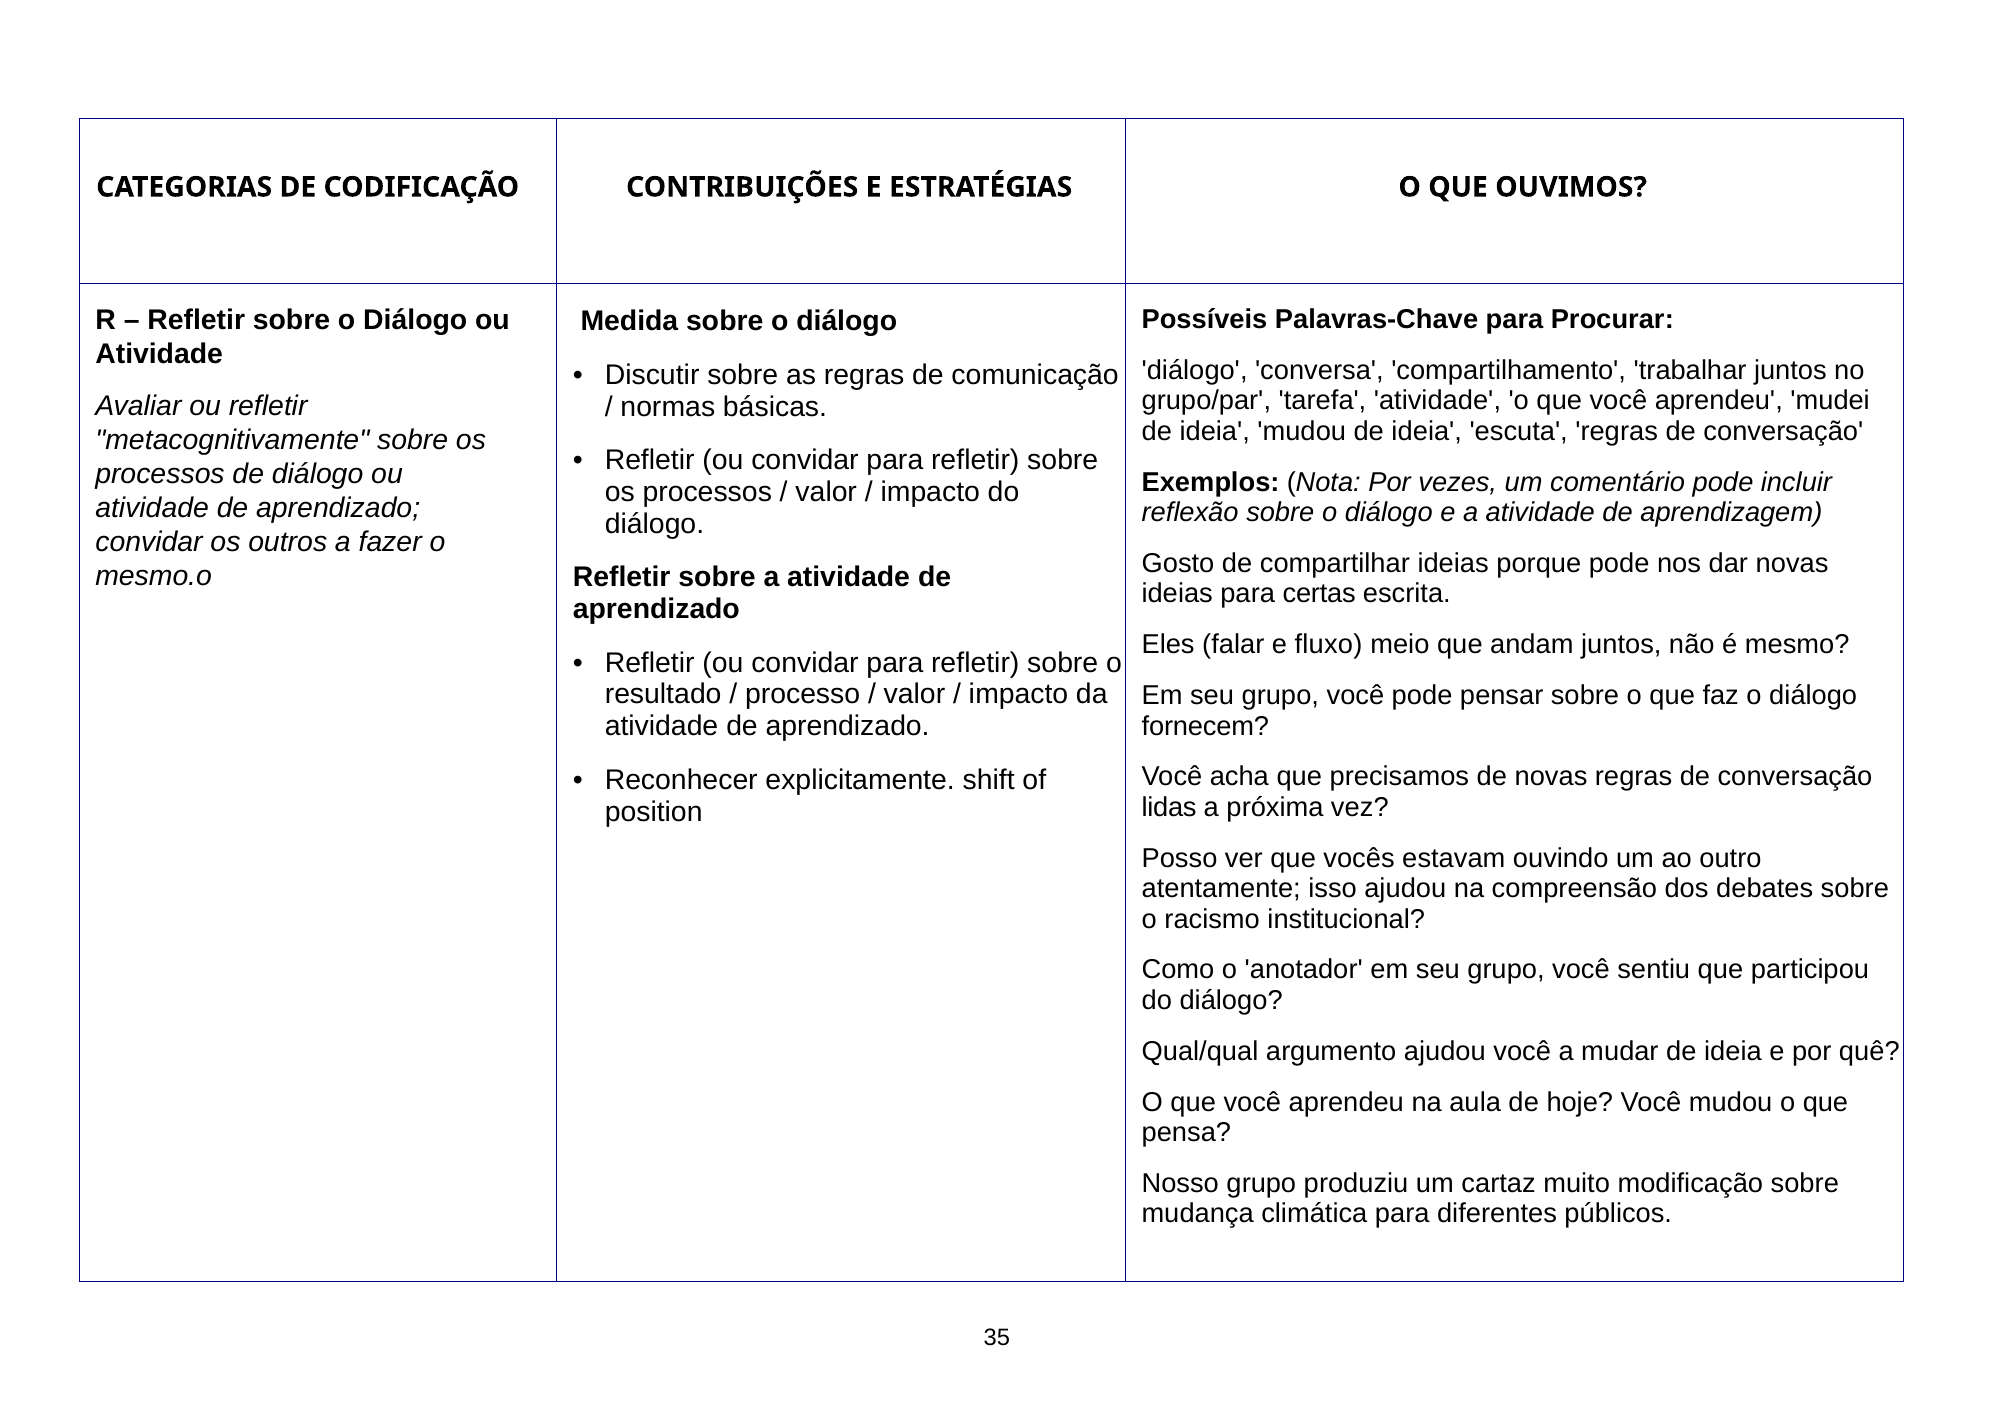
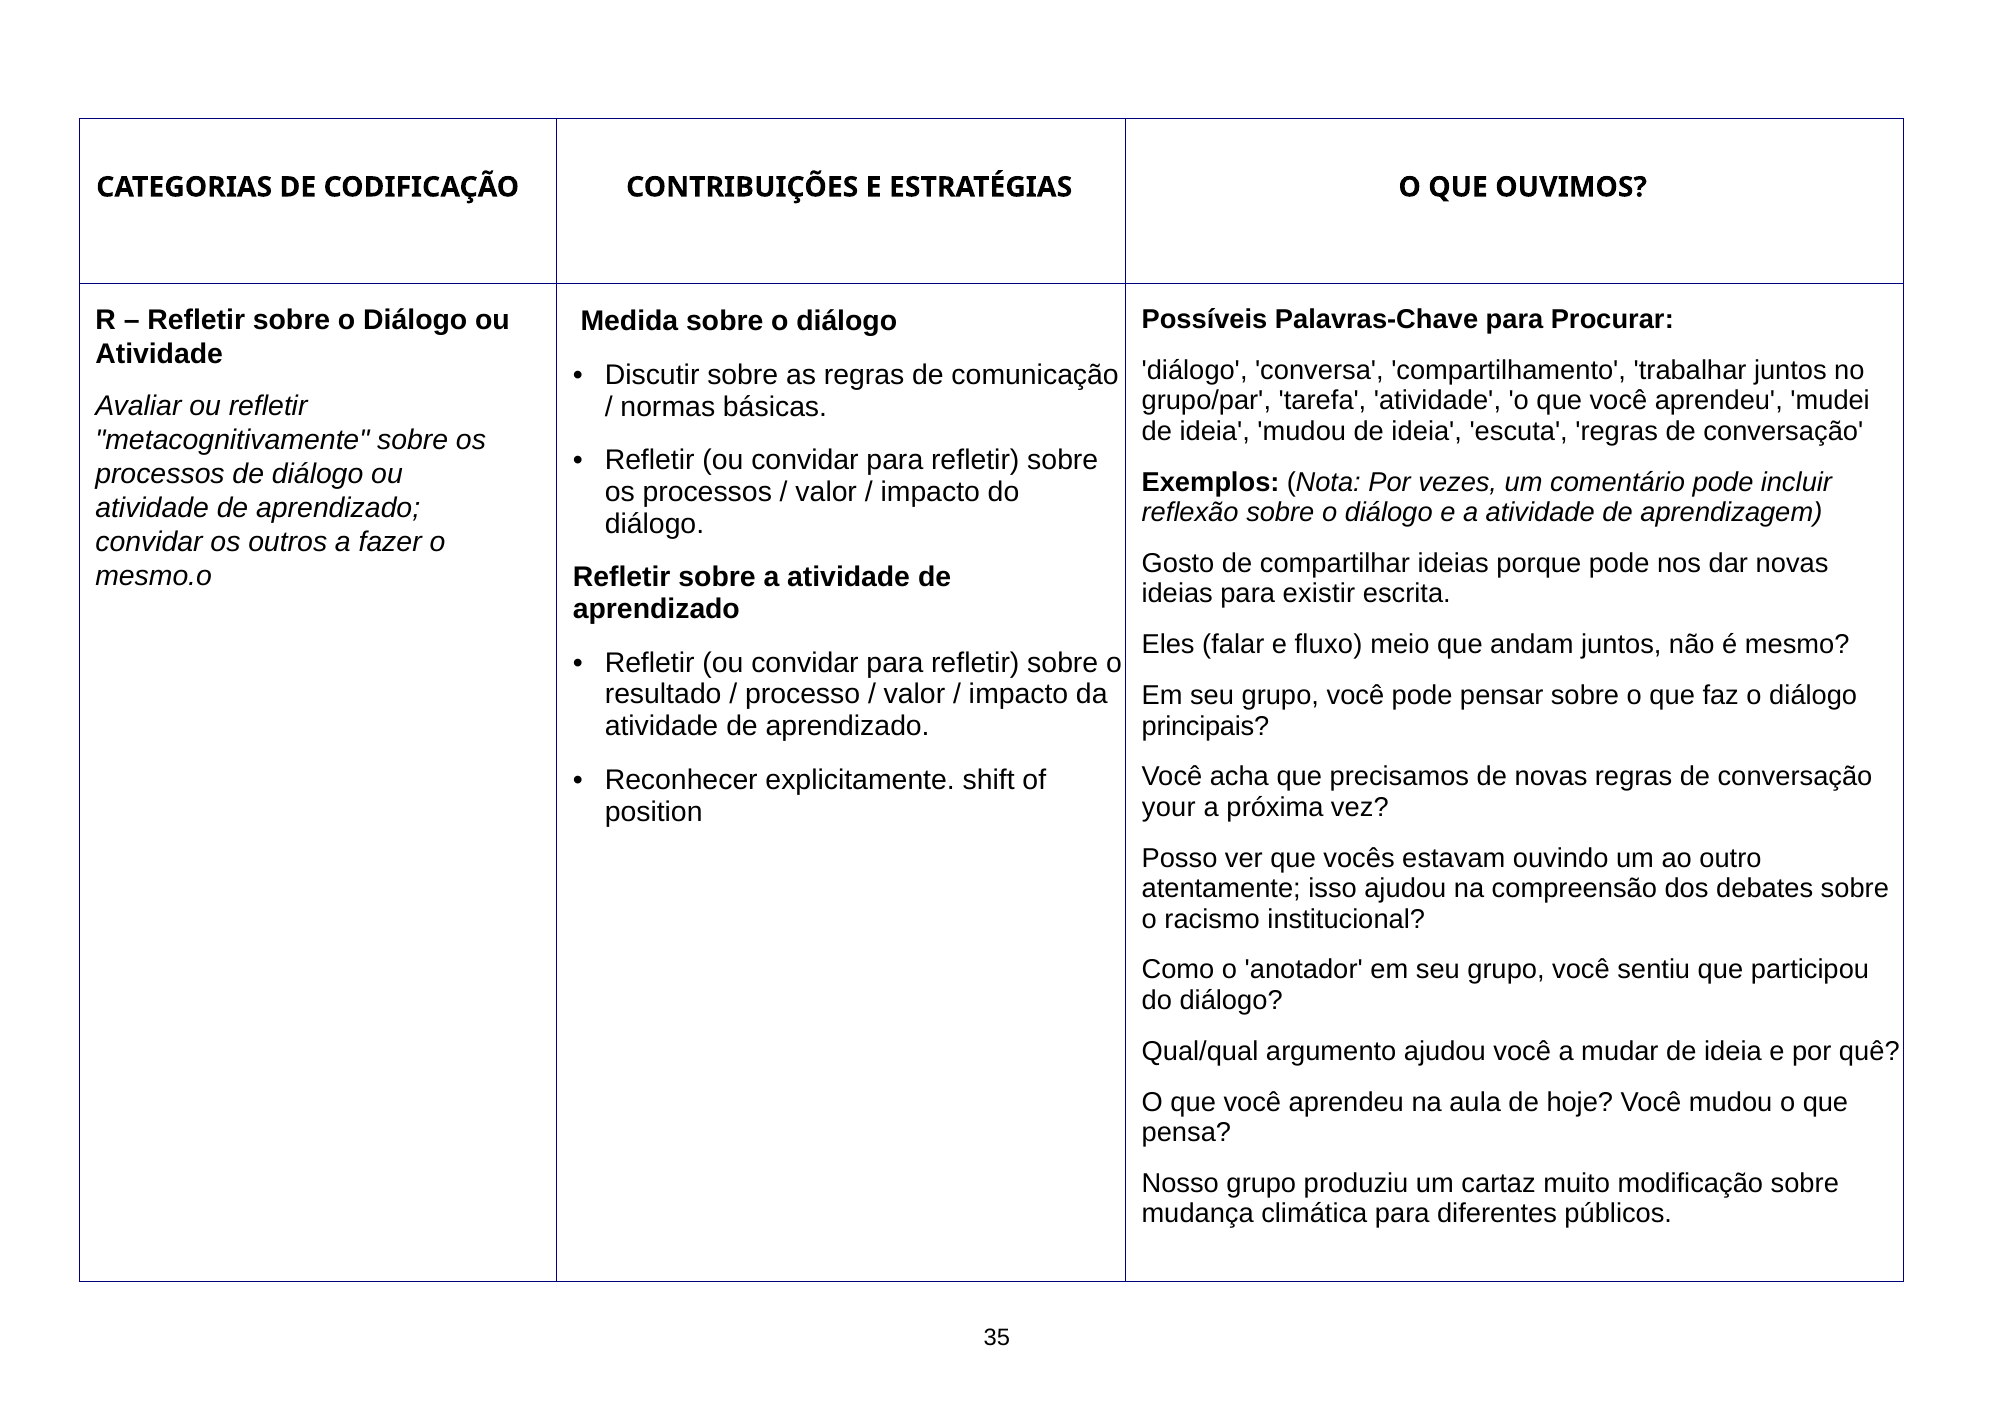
certas: certas -> existir (1319, 594)
fornecem: fornecem -> principais (1205, 726)
lidas: lidas -> your (1169, 807)
